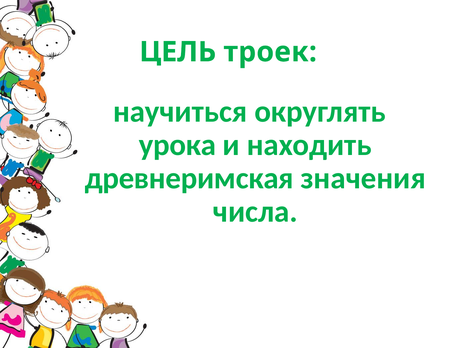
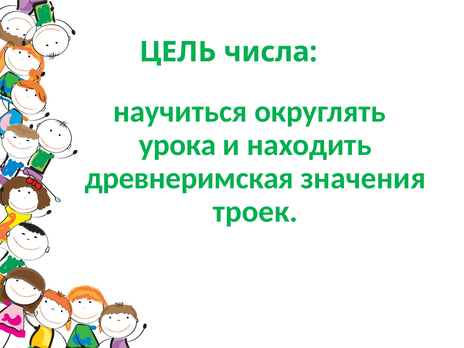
троек: троек -> числа (270, 52)
числа: числа -> троек (255, 212)
